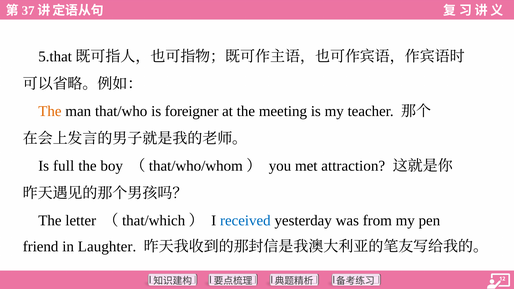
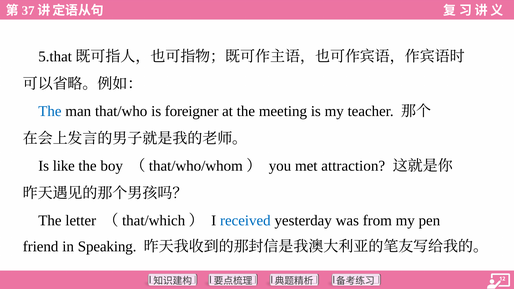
The colour: orange -> blue (50, 111)
full: full -> like (64, 166)
Laughter: Laughter -> Speaking (107, 247)
